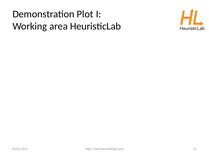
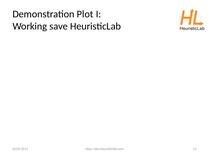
area: area -> save (59, 26)
